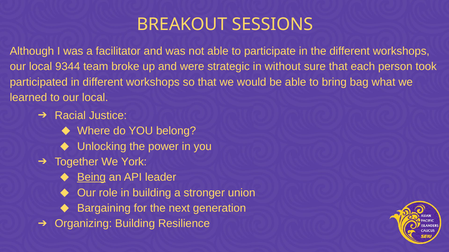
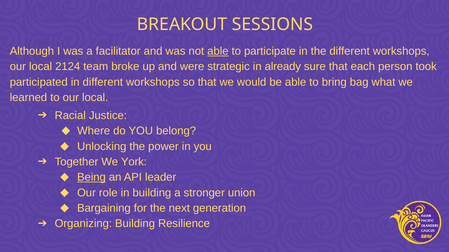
able underline: none -> present (218, 51)
9344: 9344 -> 2124 (68, 67)
without: without -> already (283, 67)
